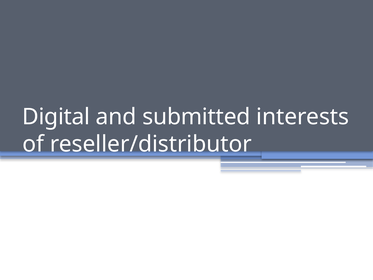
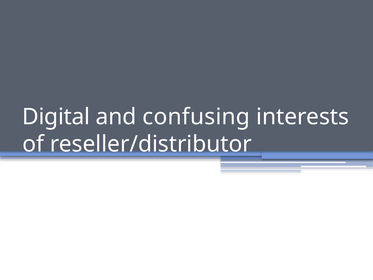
submitted: submitted -> confusing (196, 117)
